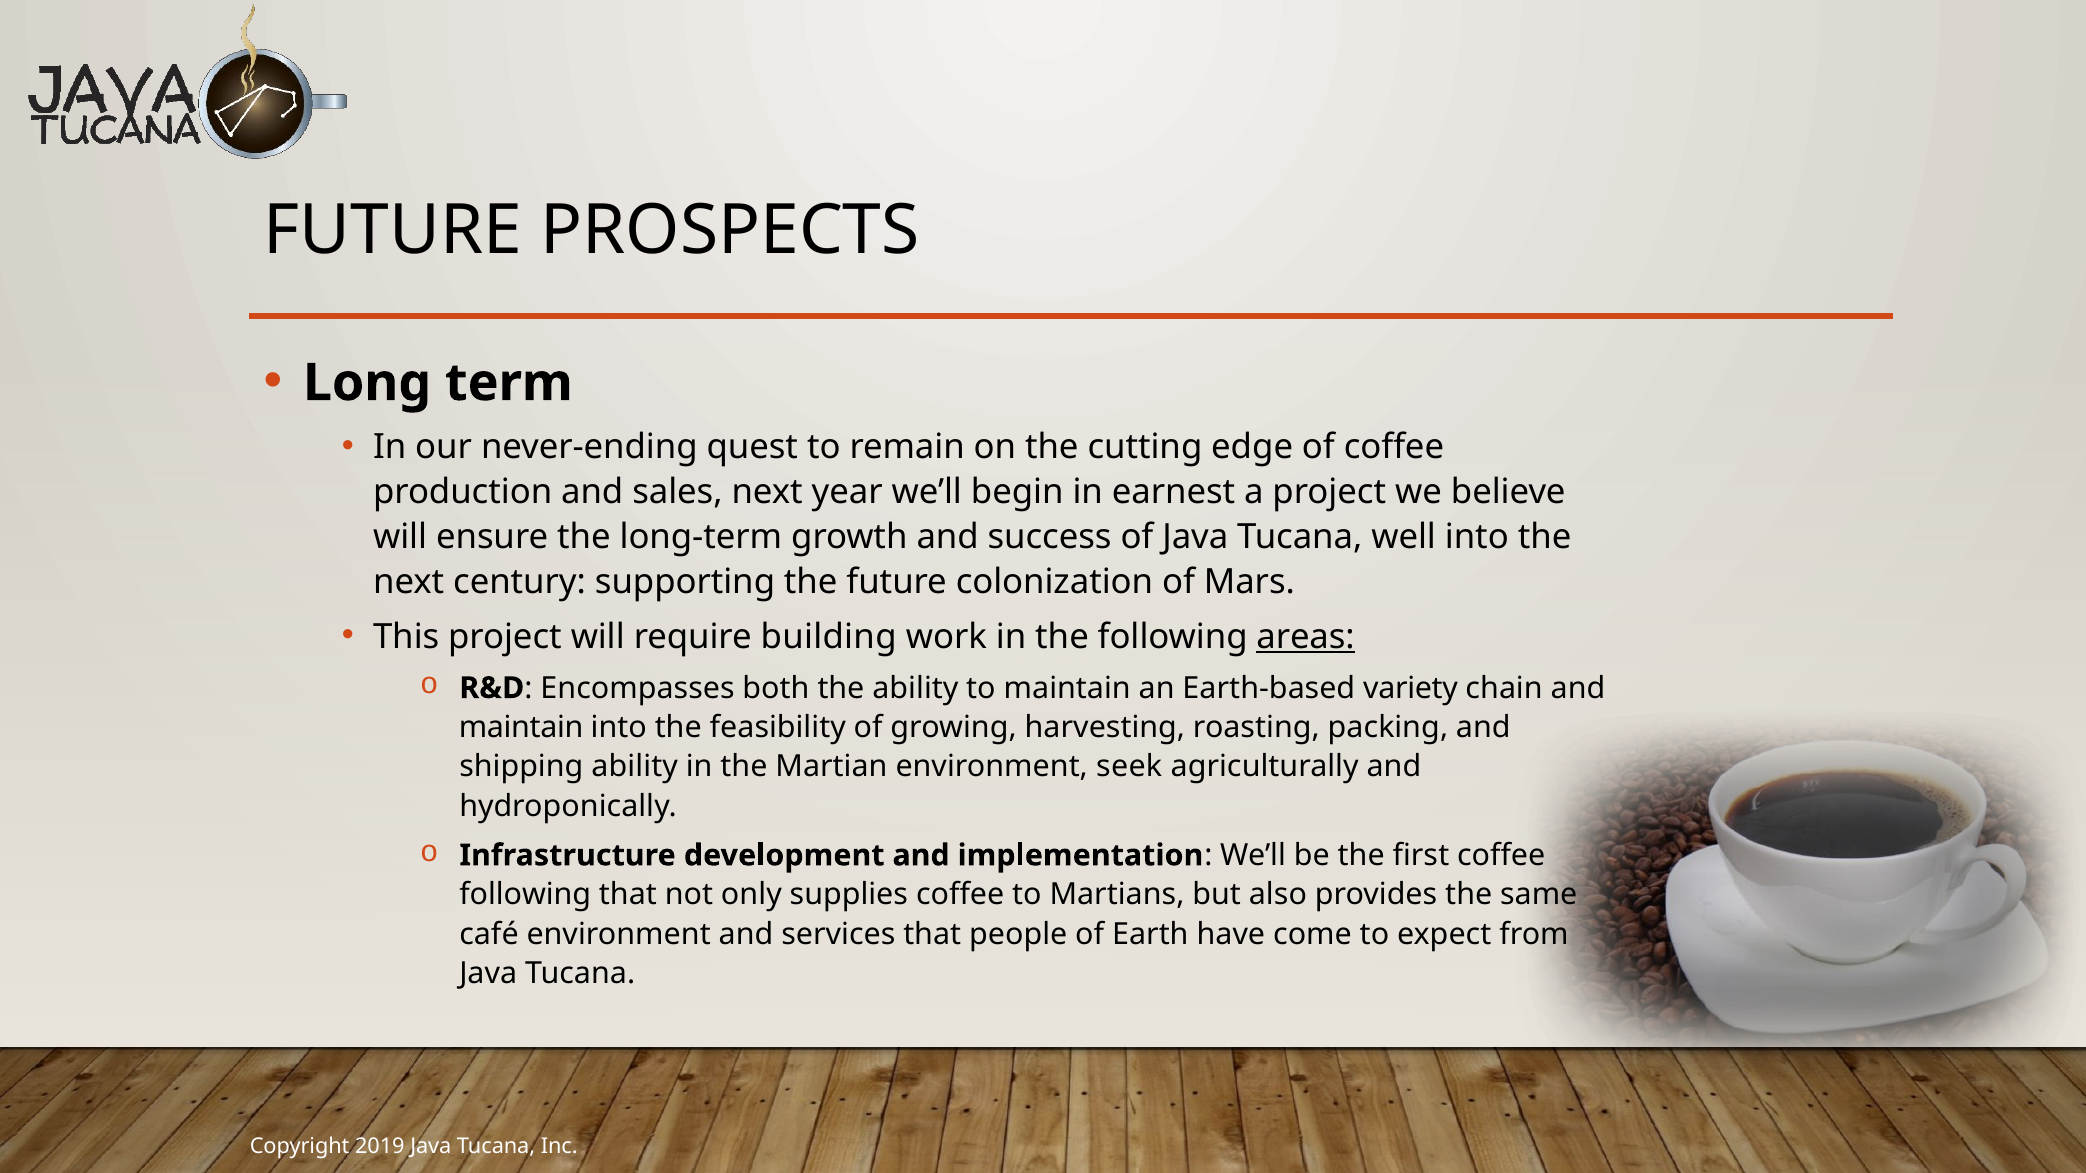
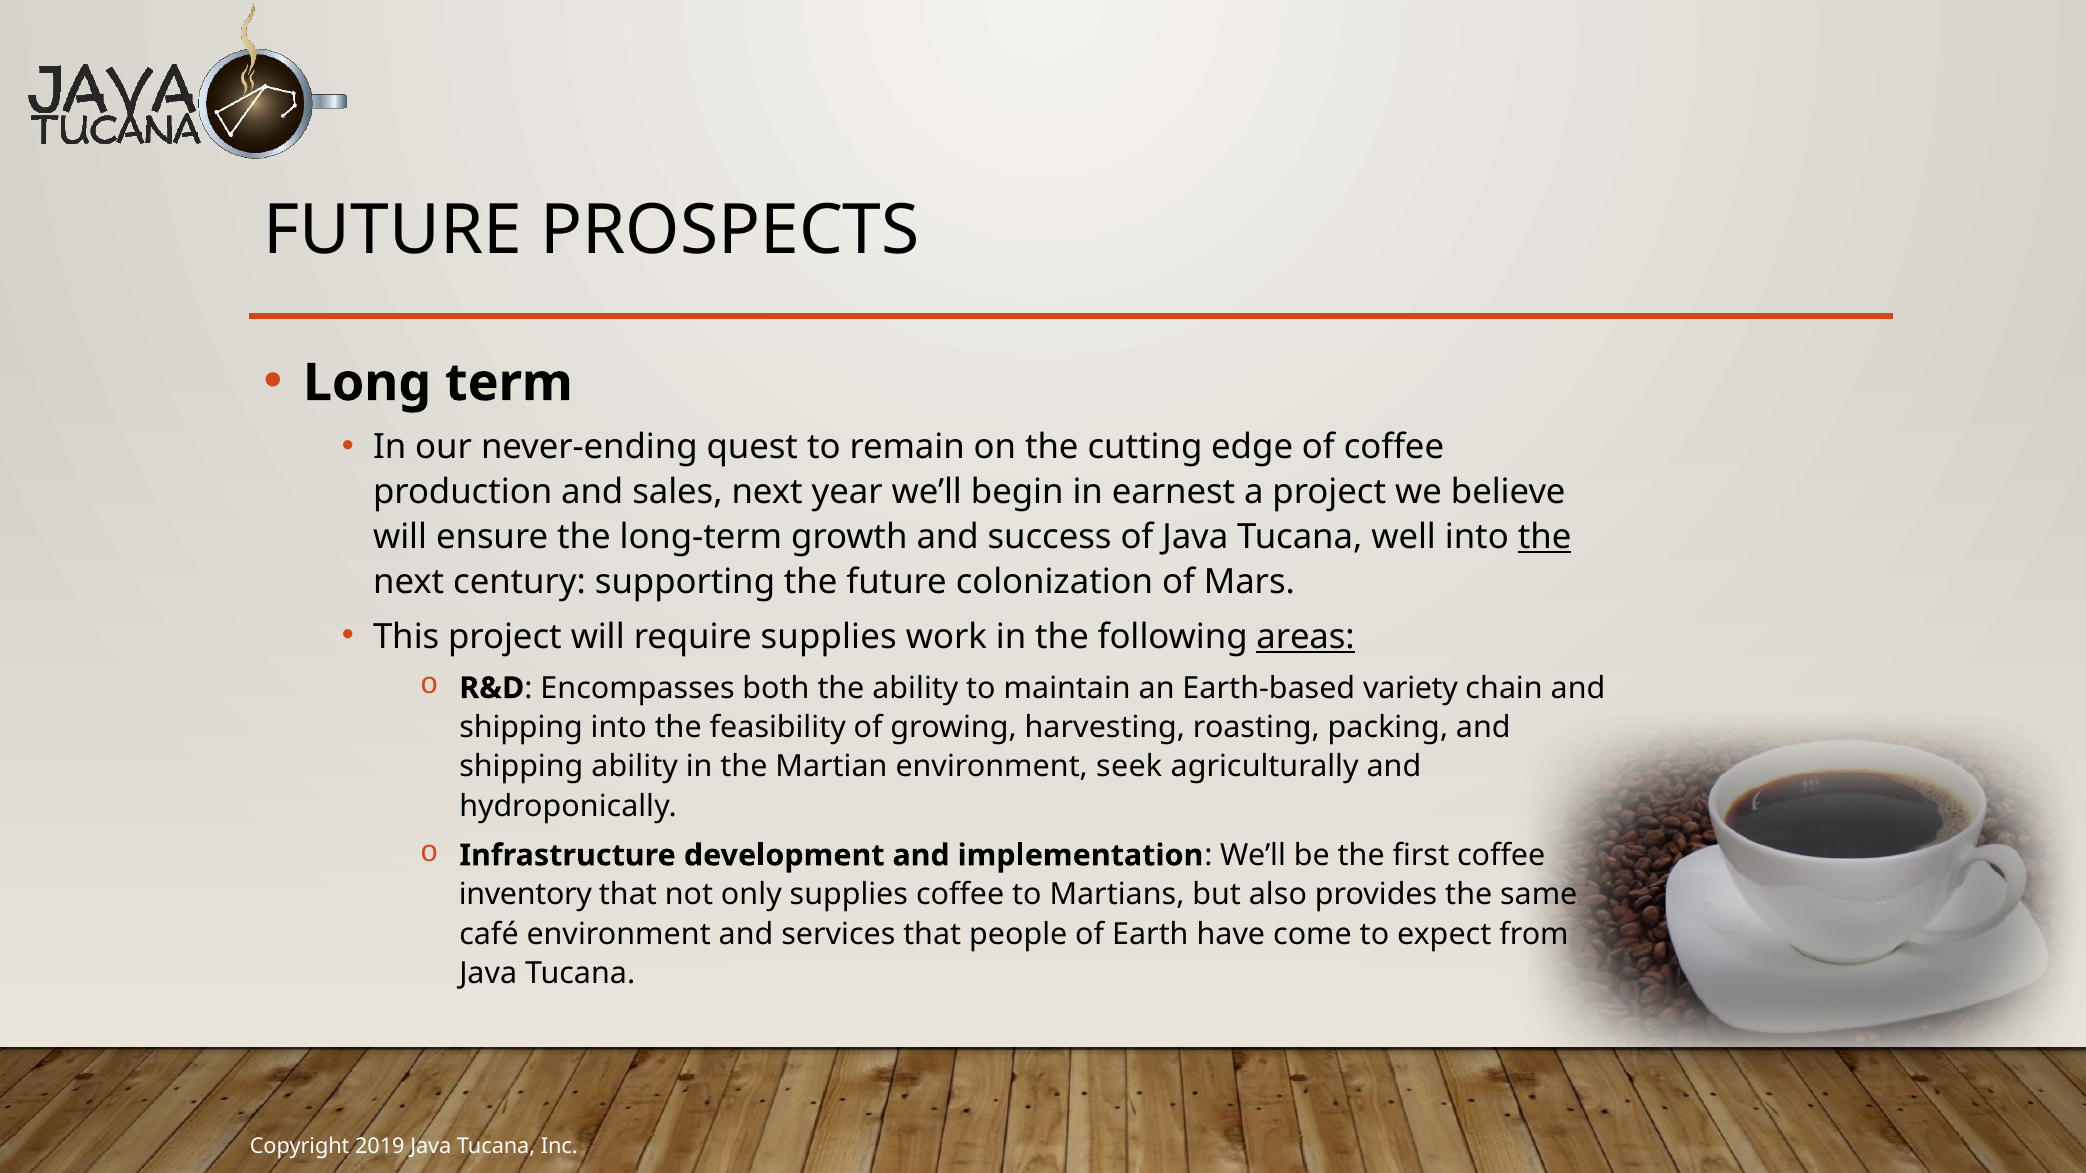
the underline: none -> present (1545, 537)
require building: building -> supplies (829, 637)
maintain: maintain -> shipping (521, 728)
following: following -> inventory (525, 895)
